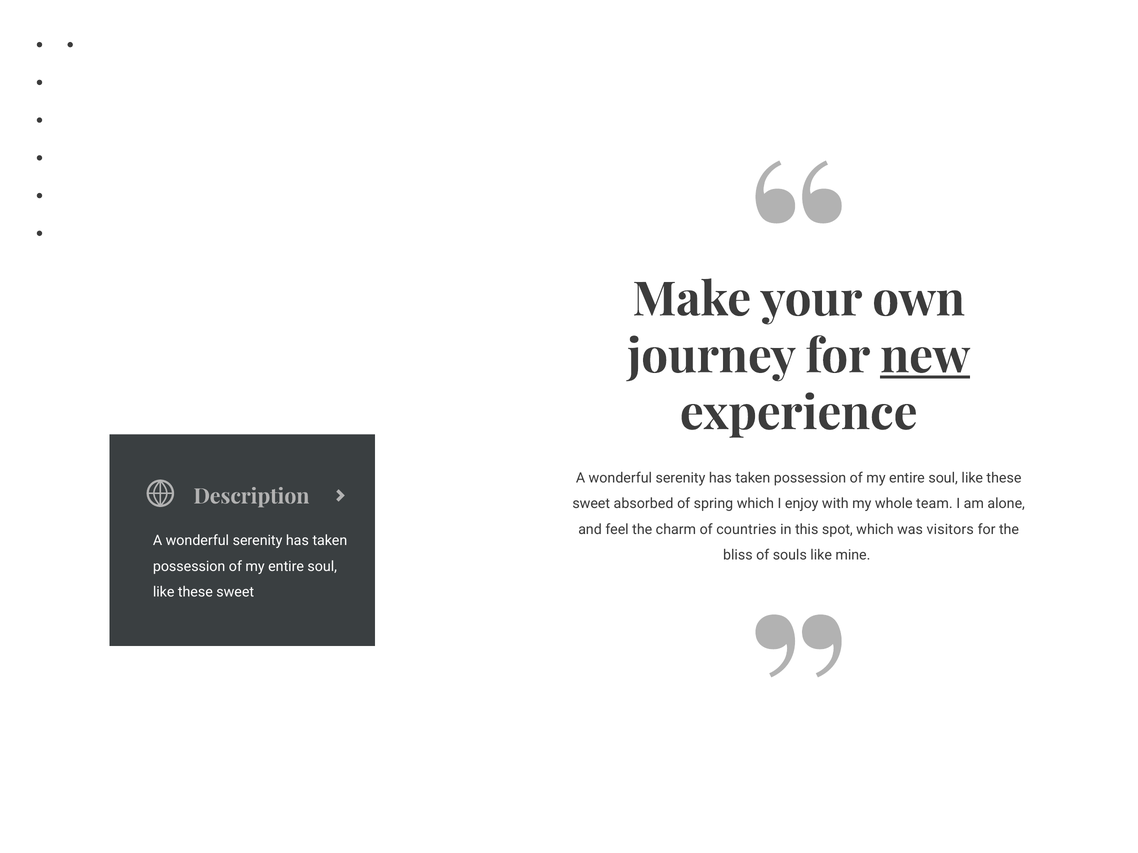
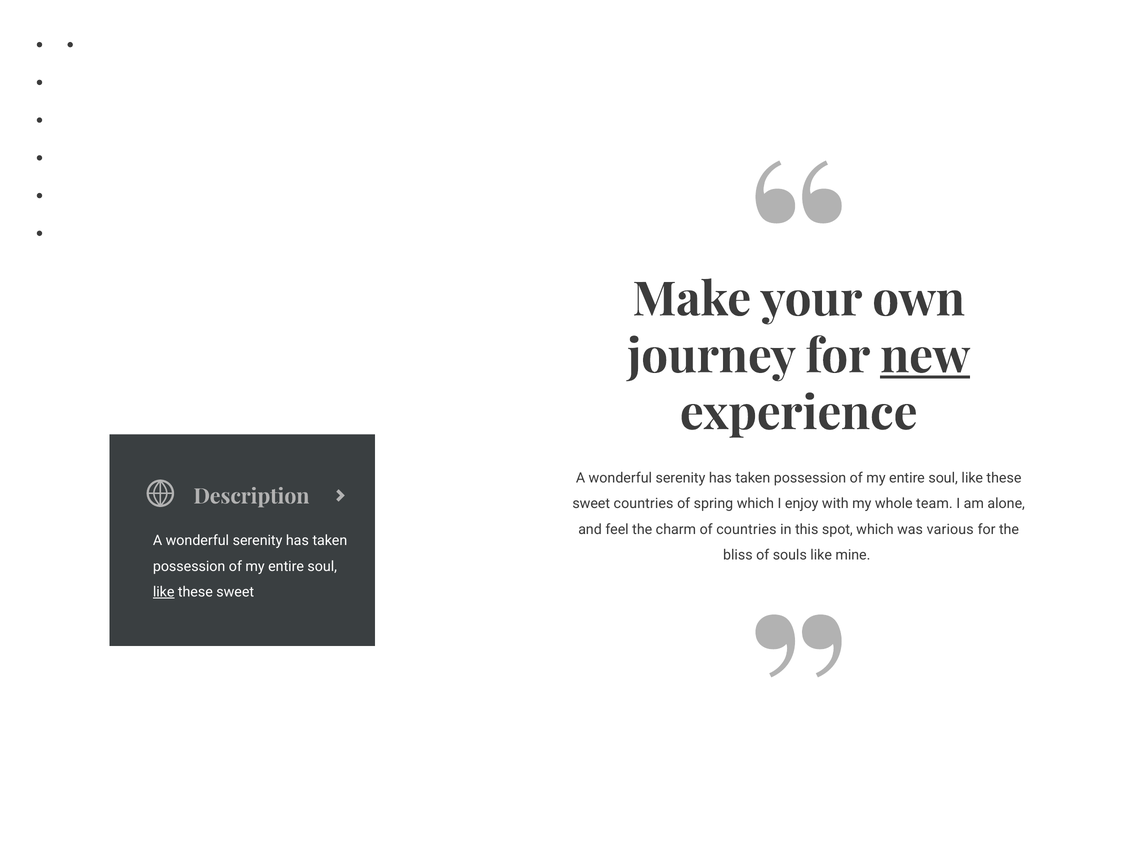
sweet absorbed: absorbed -> countries (644, 504)
visitors: visitors -> various (950, 530)
like underline: none -> present (164, 592)
